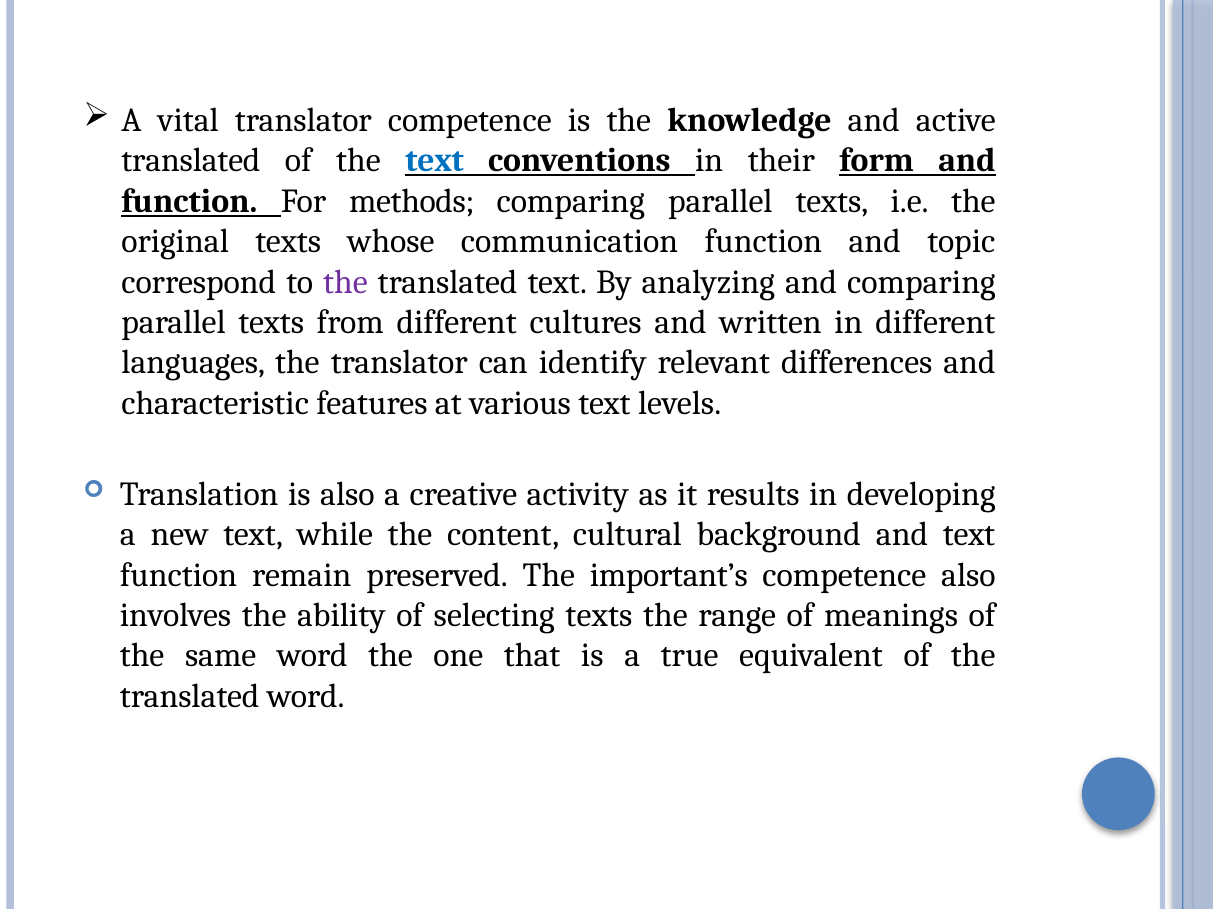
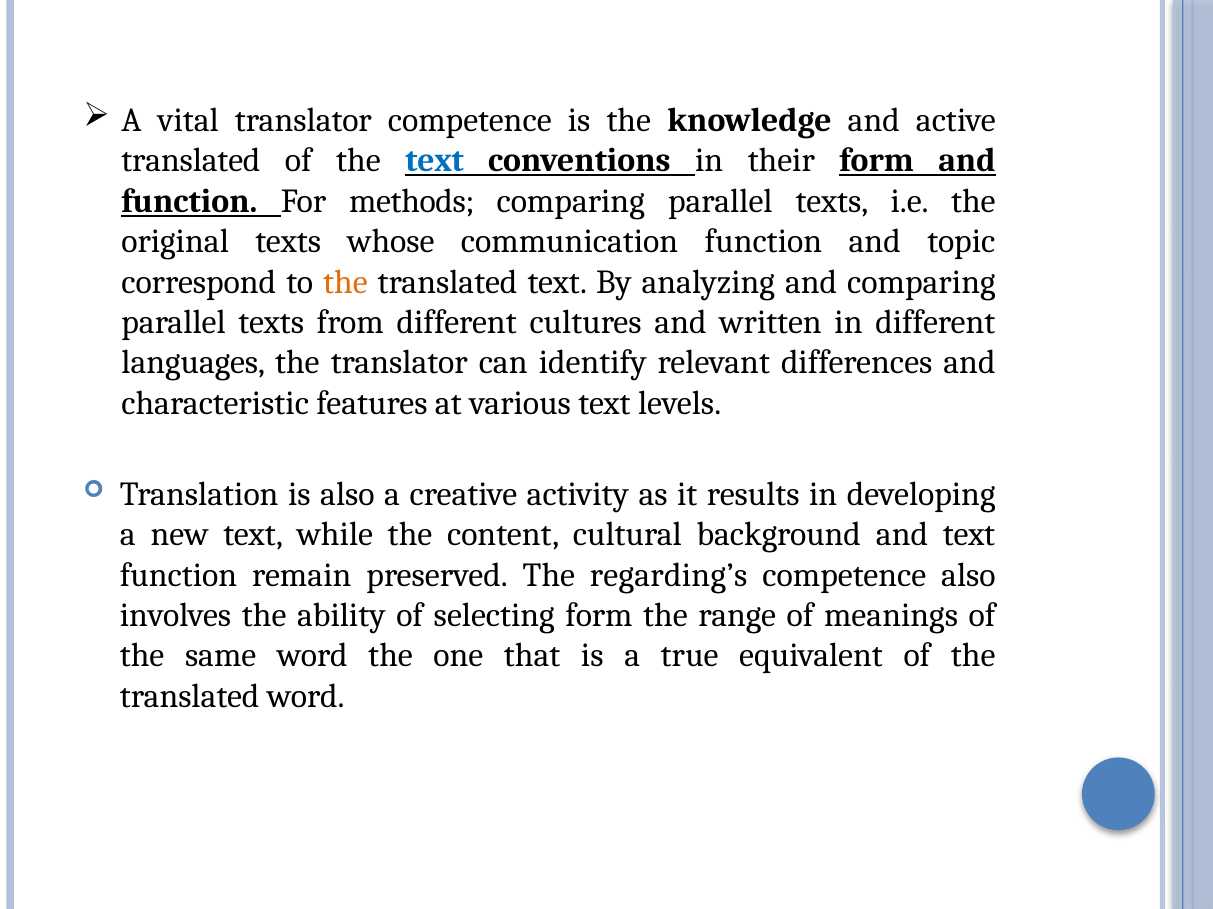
the colour: purple -> orange (345, 282)
important’s: important’s -> regarding’s (669, 576)
selecting texts: texts -> form (599, 616)
